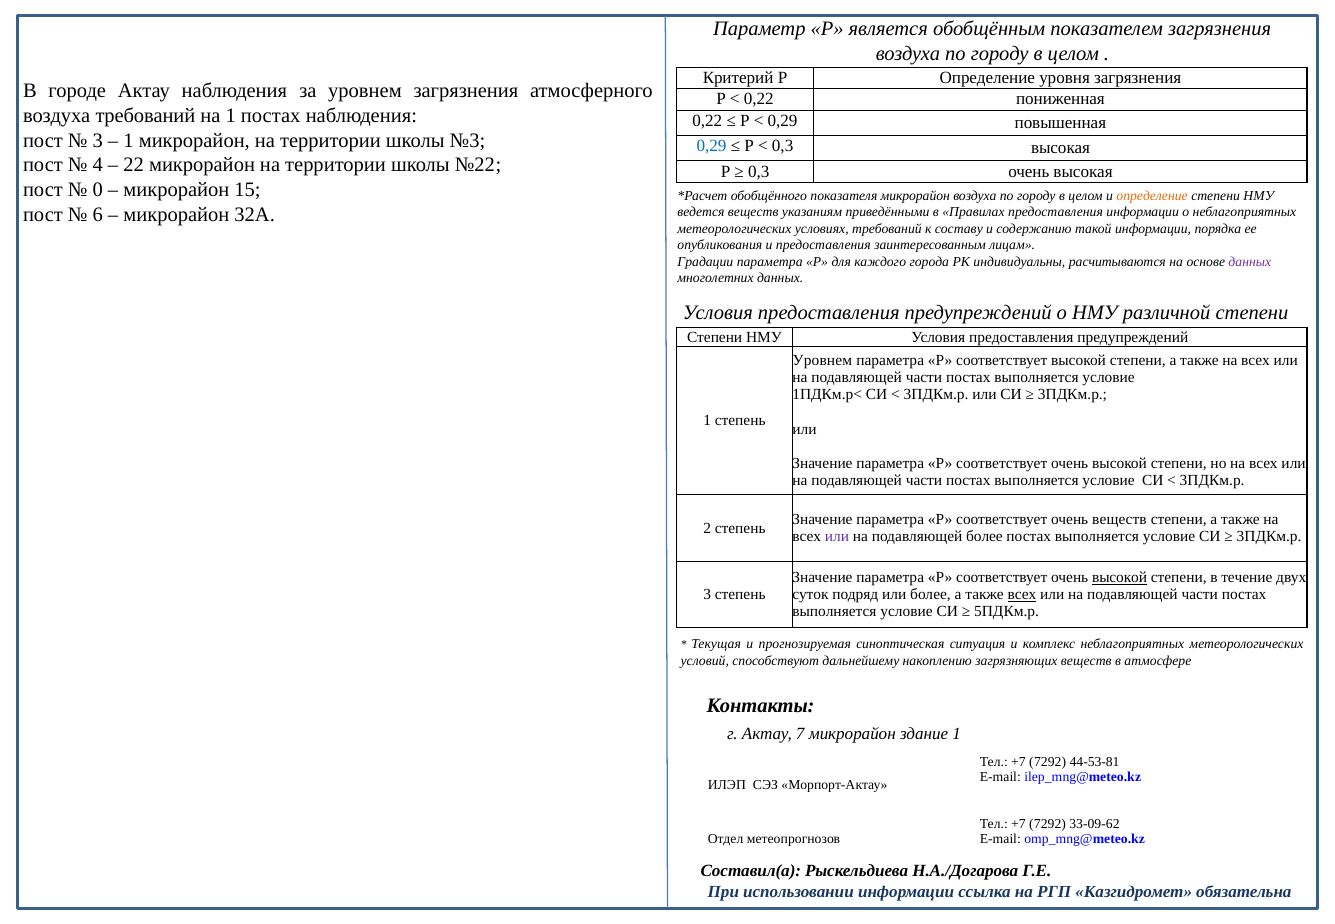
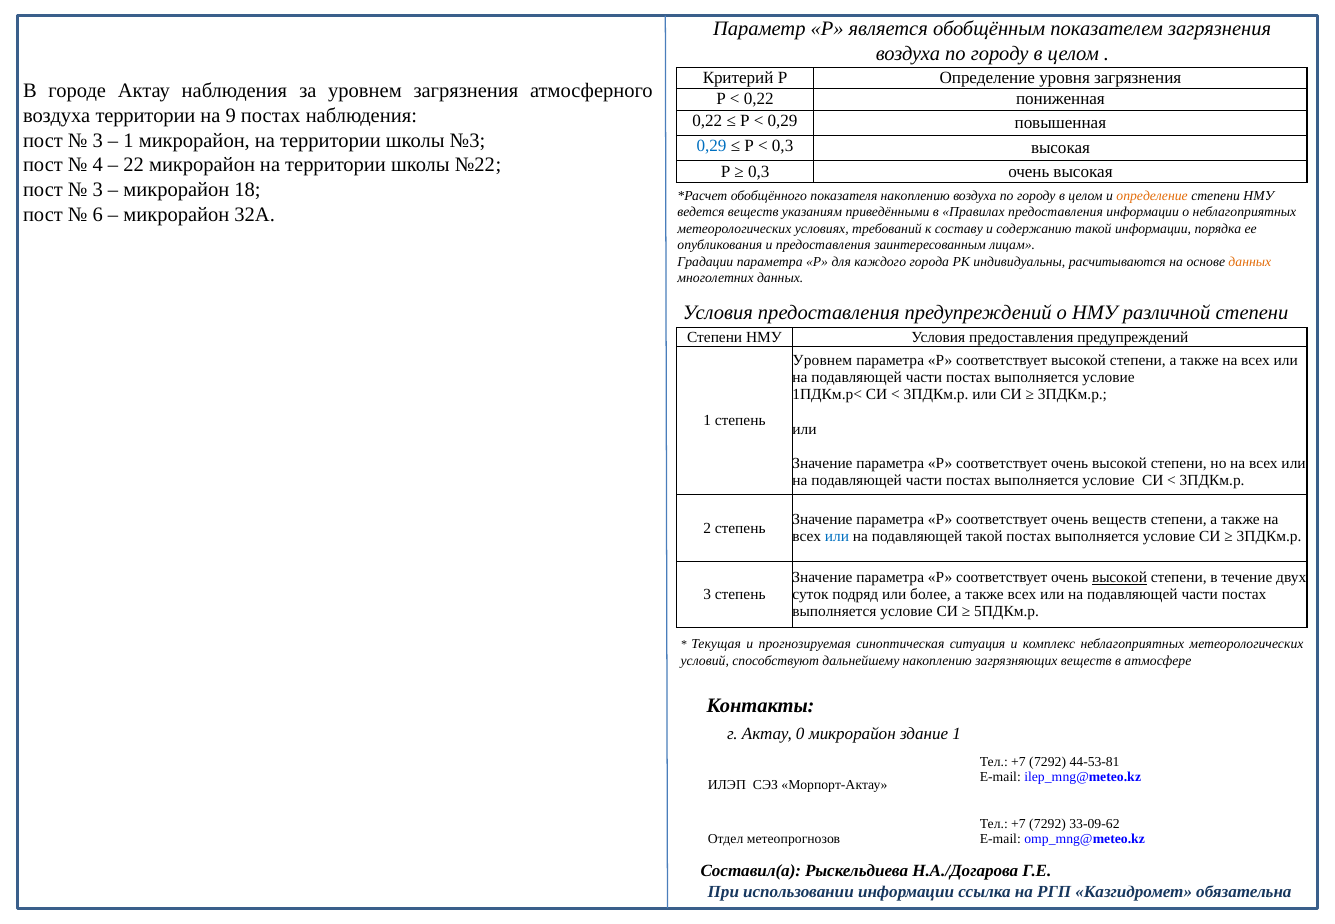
воздуха требований: требований -> территории (145, 116)
на 1: 1 -> 9 (231, 116)
0: 0 -> 3 (98, 190)
15: 15 -> 18 (247, 190)
показателя микрорайон: микрорайон -> накоплению (915, 196)
данных colour: purple -> orange (1250, 262)
или colour: purple -> blue (837, 537)
подавляющей более: более -> такой (984, 537)
всех underline: present -> none (1022, 595)
7: 7 -> 0 (800, 734)
